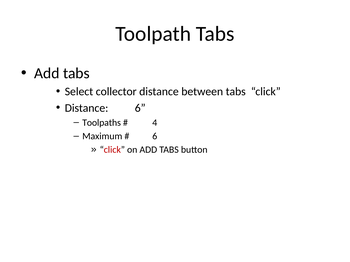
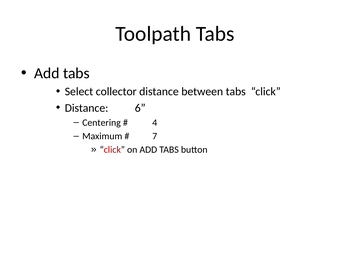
Toolpaths: Toolpaths -> Centering (102, 123)
6: 6 -> 7 (155, 136)
